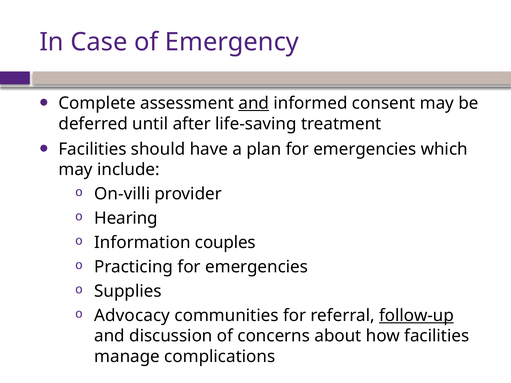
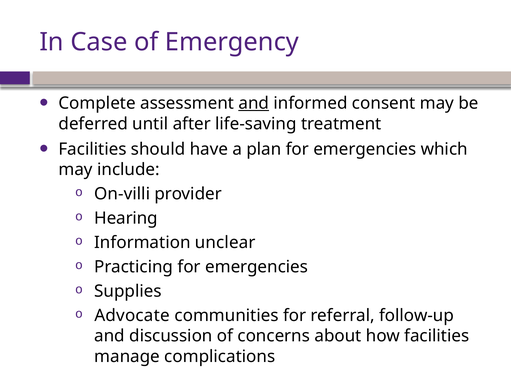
couples: couples -> unclear (225, 243)
Advocacy: Advocacy -> Advocate (132, 316)
follow-up underline: present -> none (416, 316)
